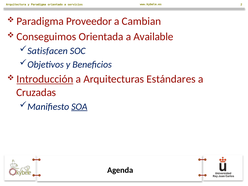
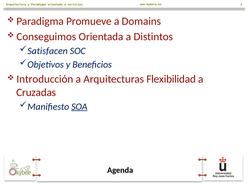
Proveedor: Proveedor -> Promueve (89, 21)
Cambian: Cambian -> Domains (141, 21)
Available: Available -> Distintos (153, 37)
Introducción underline: present -> none (45, 79)
Estándares: Estándares -> Flexibilidad (171, 79)
